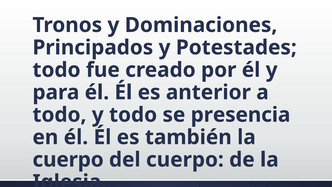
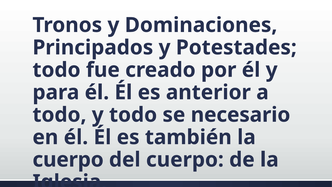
presencia: presencia -> necesario (241, 115)
